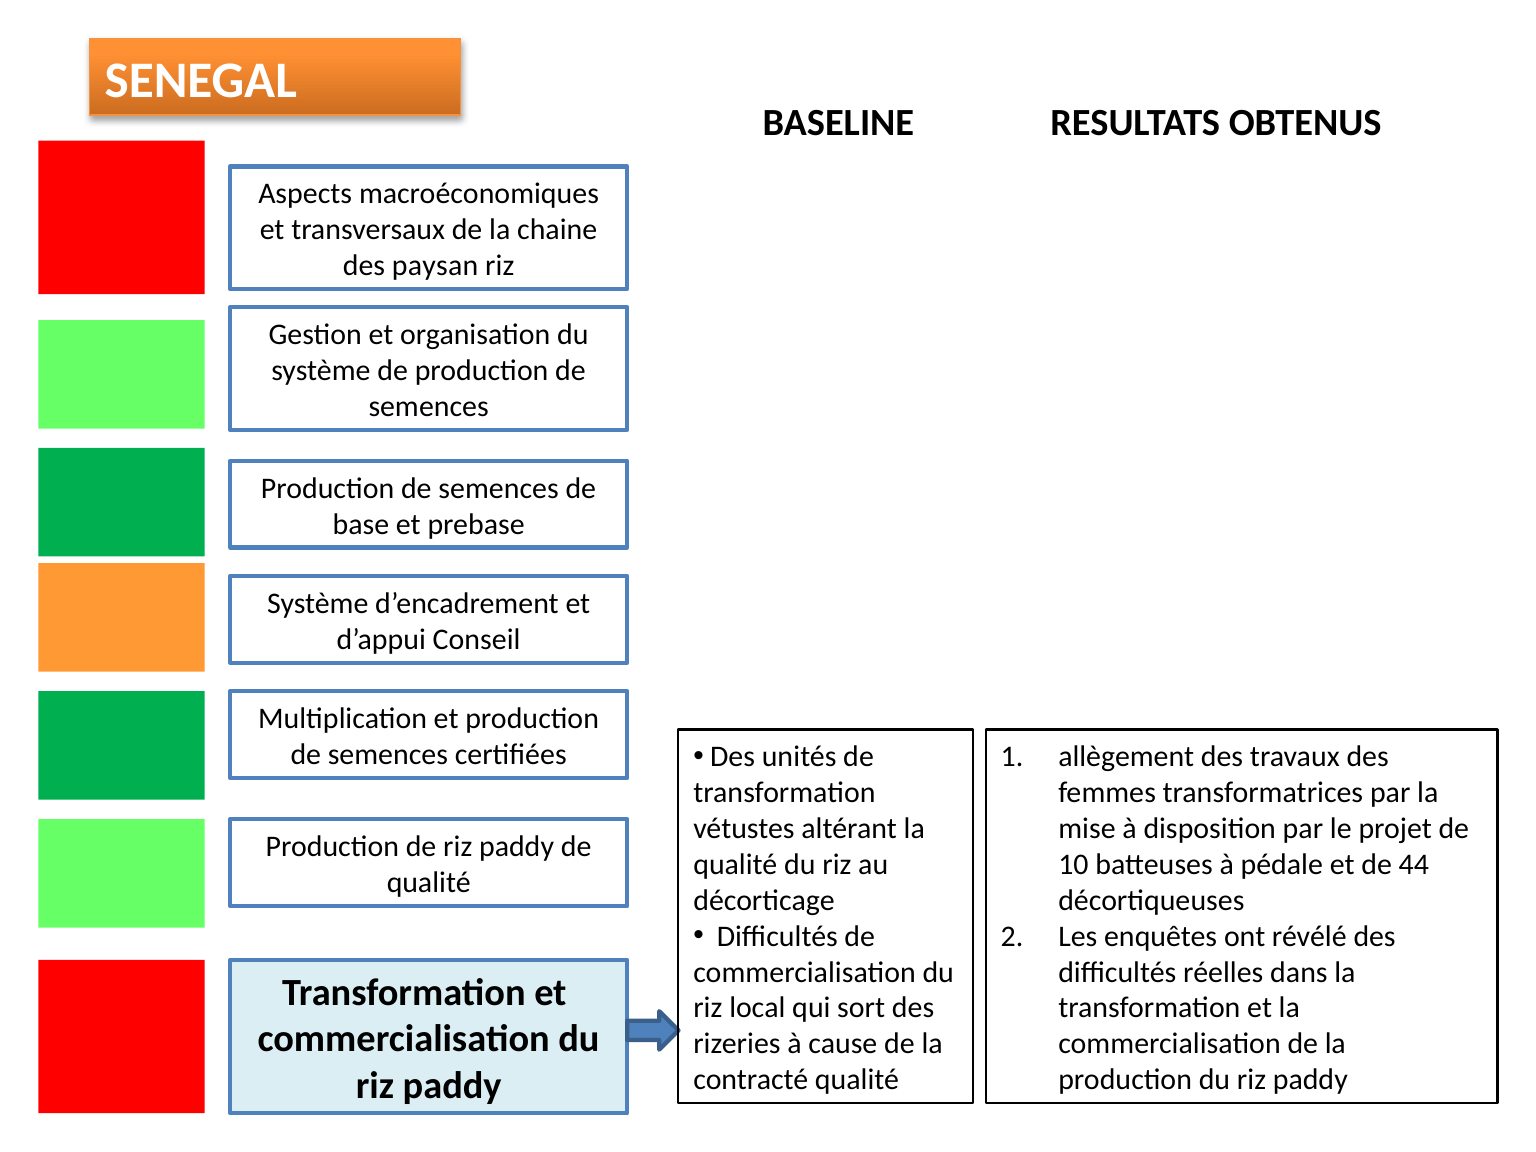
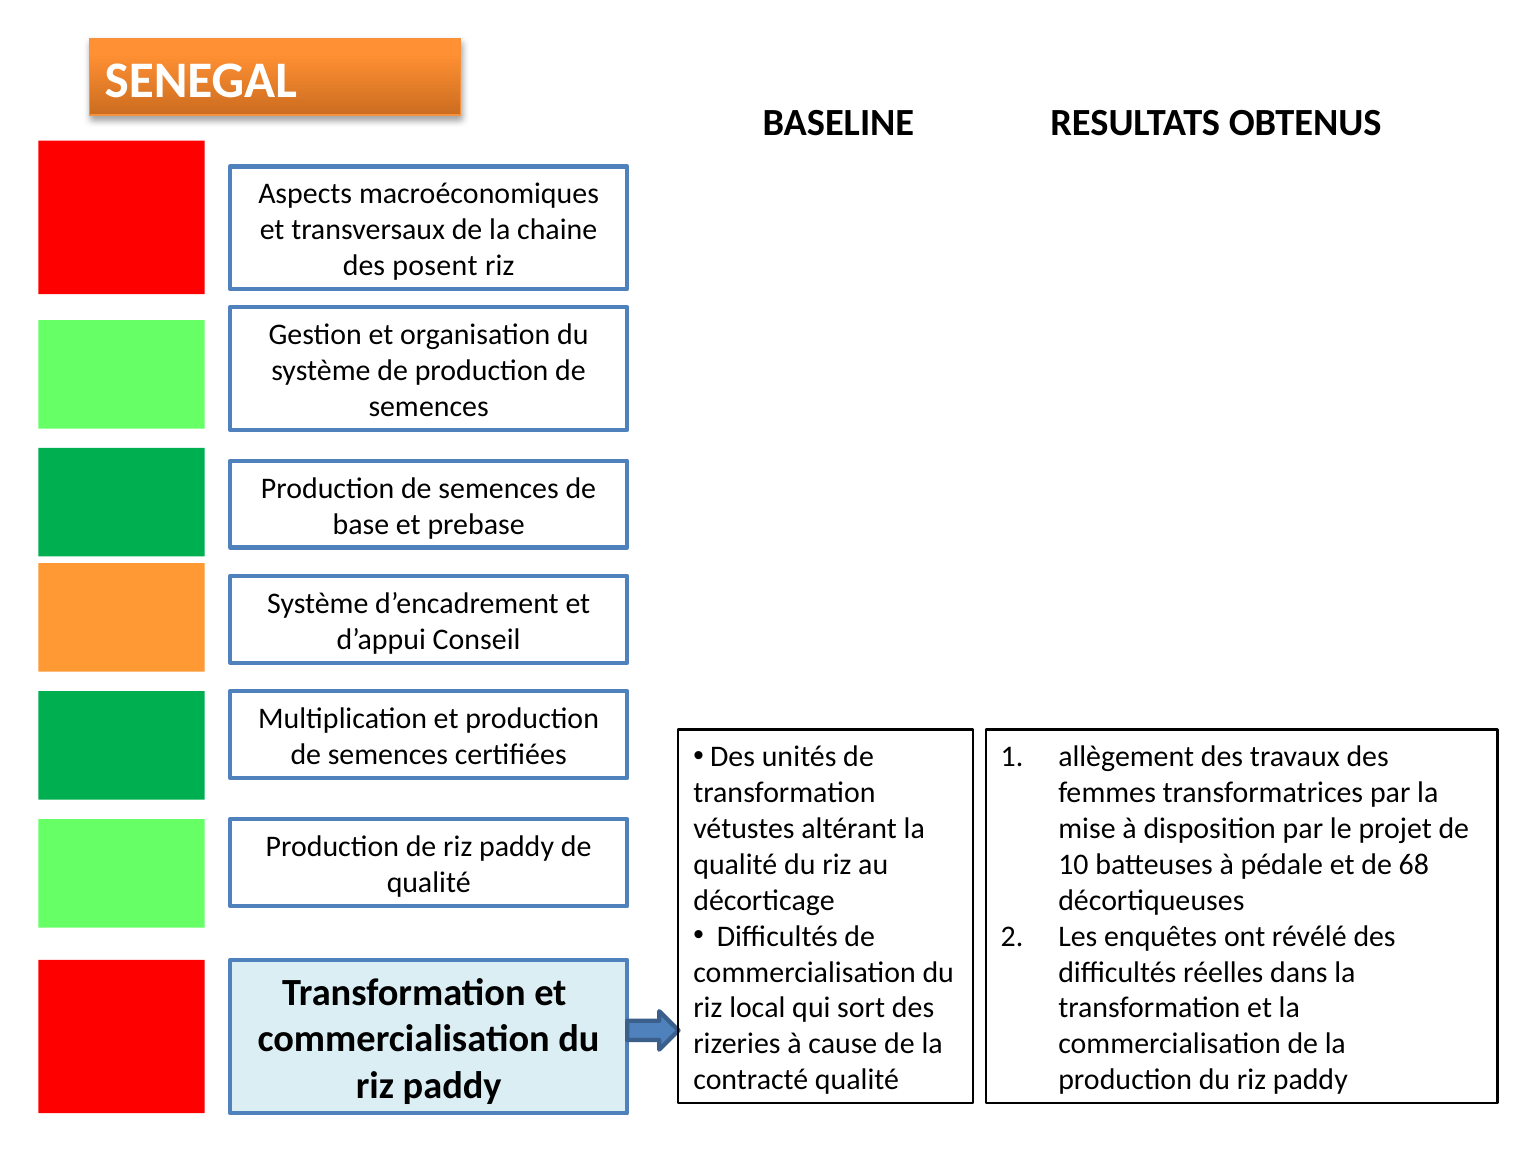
paysan: paysan -> posent (435, 266)
44: 44 -> 68 (1414, 865)
